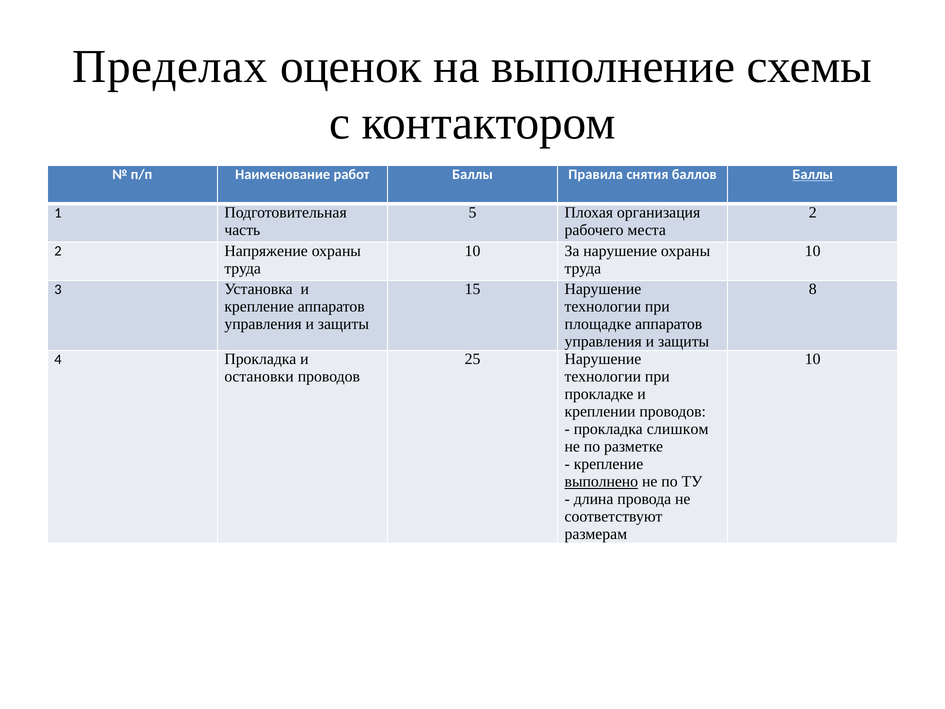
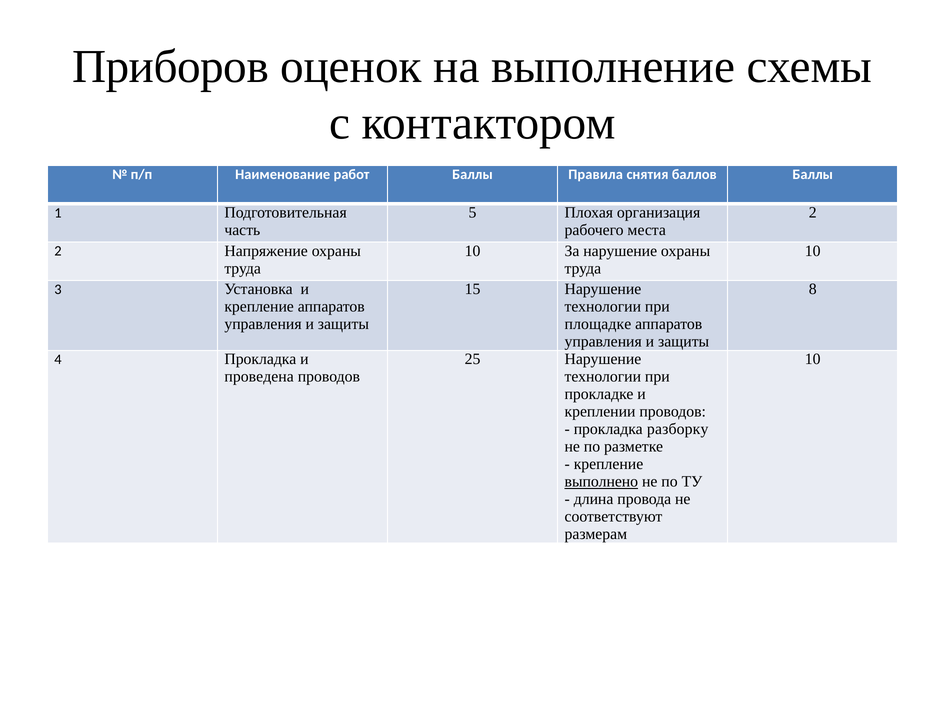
Пределах: Пределах -> Приборов (170, 67)
Баллы underline: present -> none (813, 174)
остановки: остановки -> проведена (259, 377)
слишком: слишком -> разборку (678, 429)
